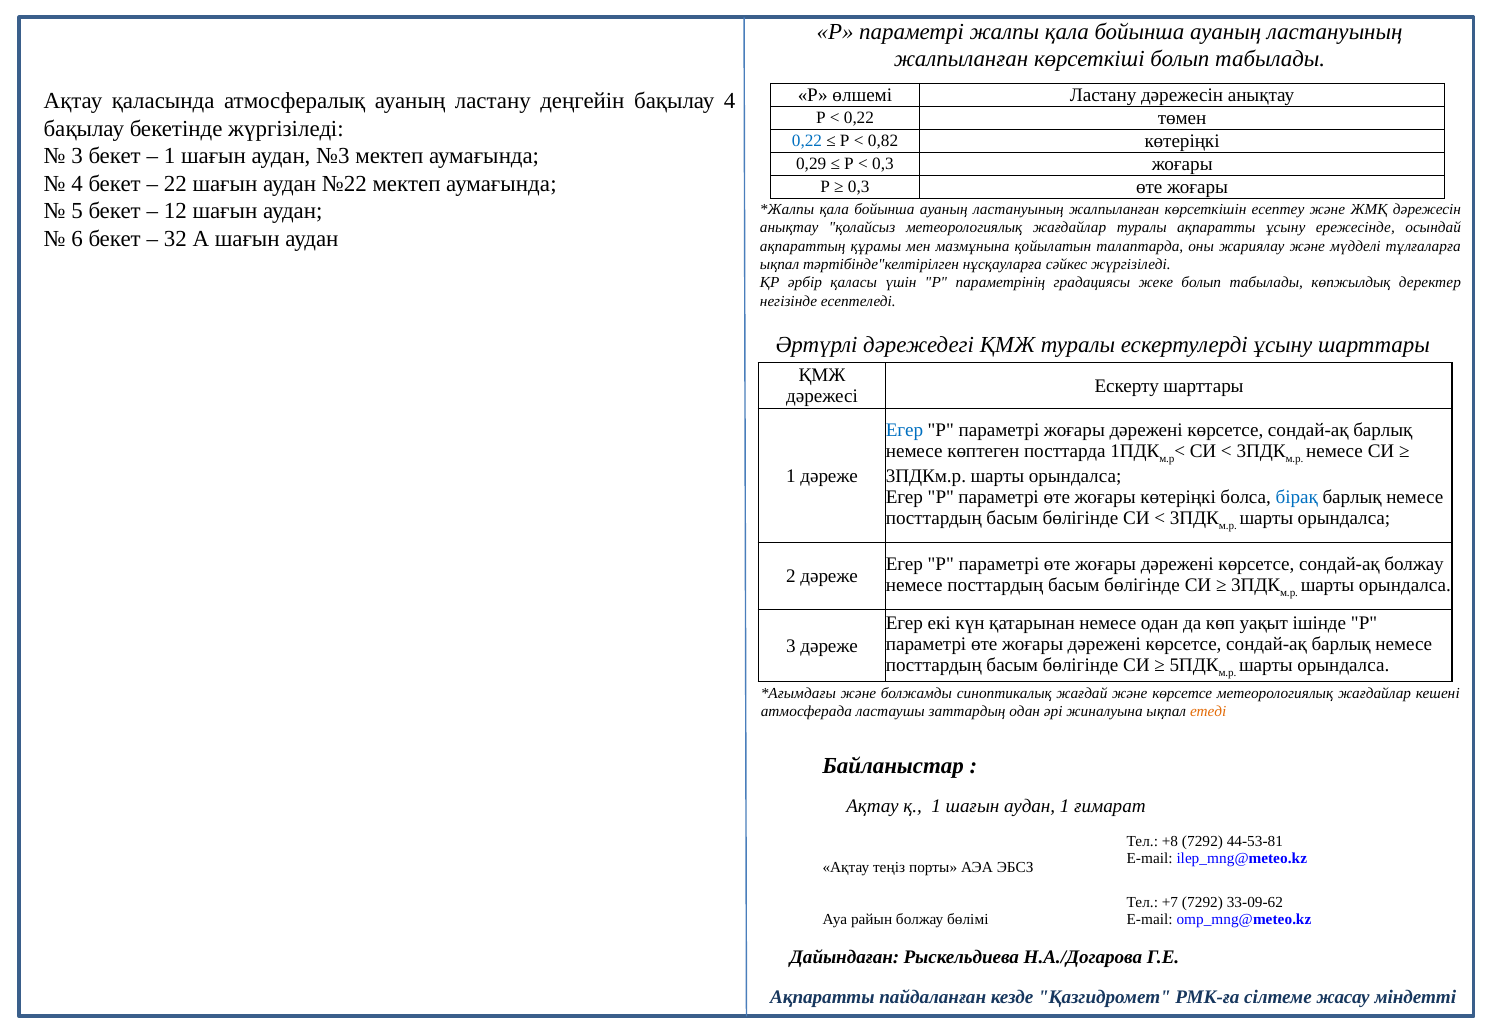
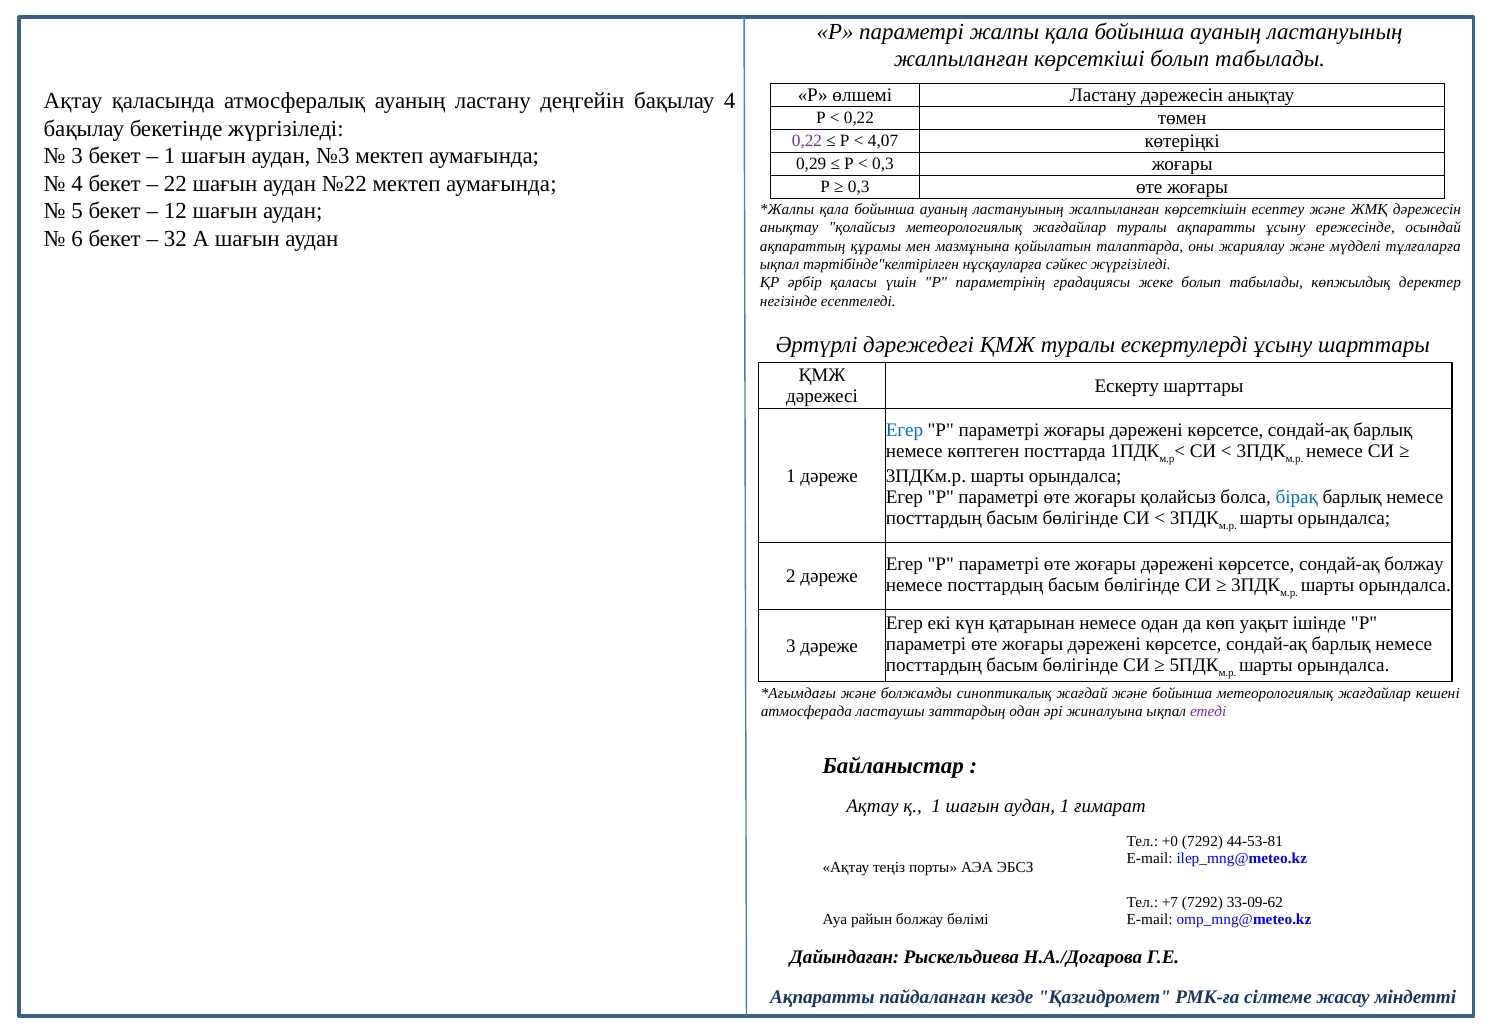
0,22 colour: blue -> purple (807, 141)
0,82: 0,82 -> 4,07 (883, 141)
жоғары көтеріңкі: көтеріңкі -> қолайсыз (1178, 497)
және көрсетсе: көрсетсе -> бойынша (1182, 693)
етеді colour: orange -> purple (1208, 711)
+8: +8 -> +0 (1170, 841)
